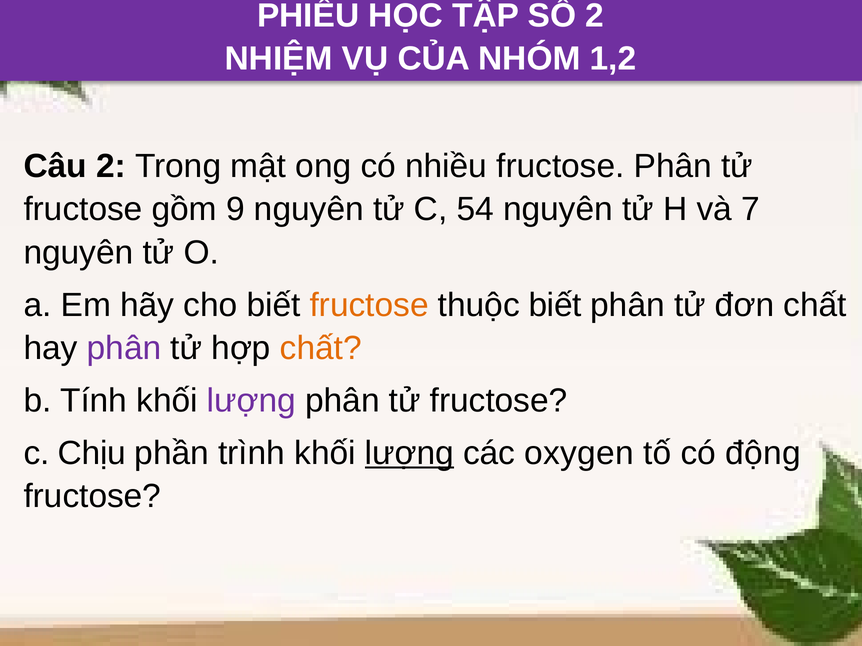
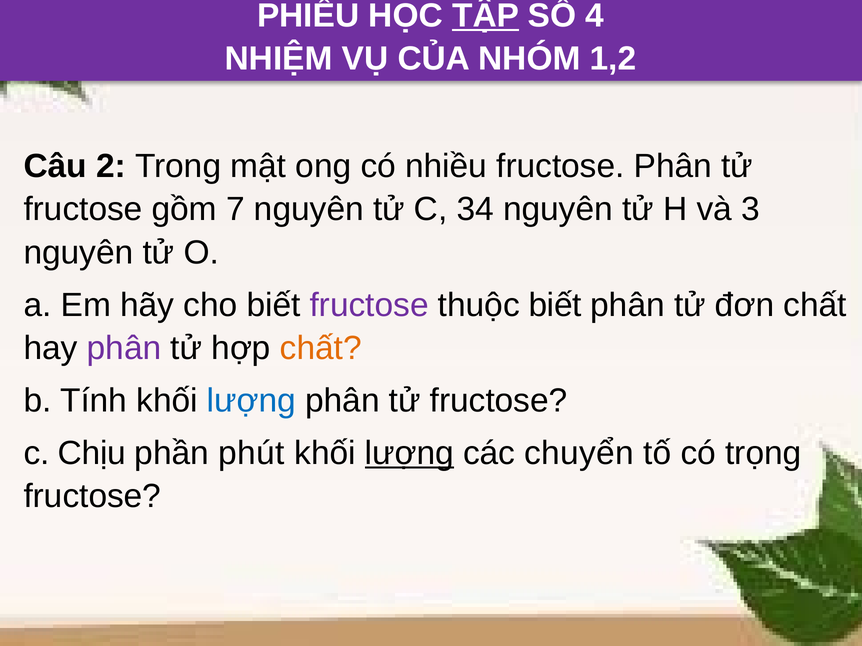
TẬP underline: none -> present (486, 16)
SỐ 2: 2 -> 4 (595, 16)
9: 9 -> 7 (235, 210)
54: 54 -> 34 (475, 210)
7: 7 -> 3 (750, 210)
fructose colour: orange -> purple (369, 305)
lượng colour: purple -> blue (251, 401)
trình: trình -> phút (251, 454)
oxygen: oxygen -> chuyển (579, 454)
động: động -> trọng (763, 454)
